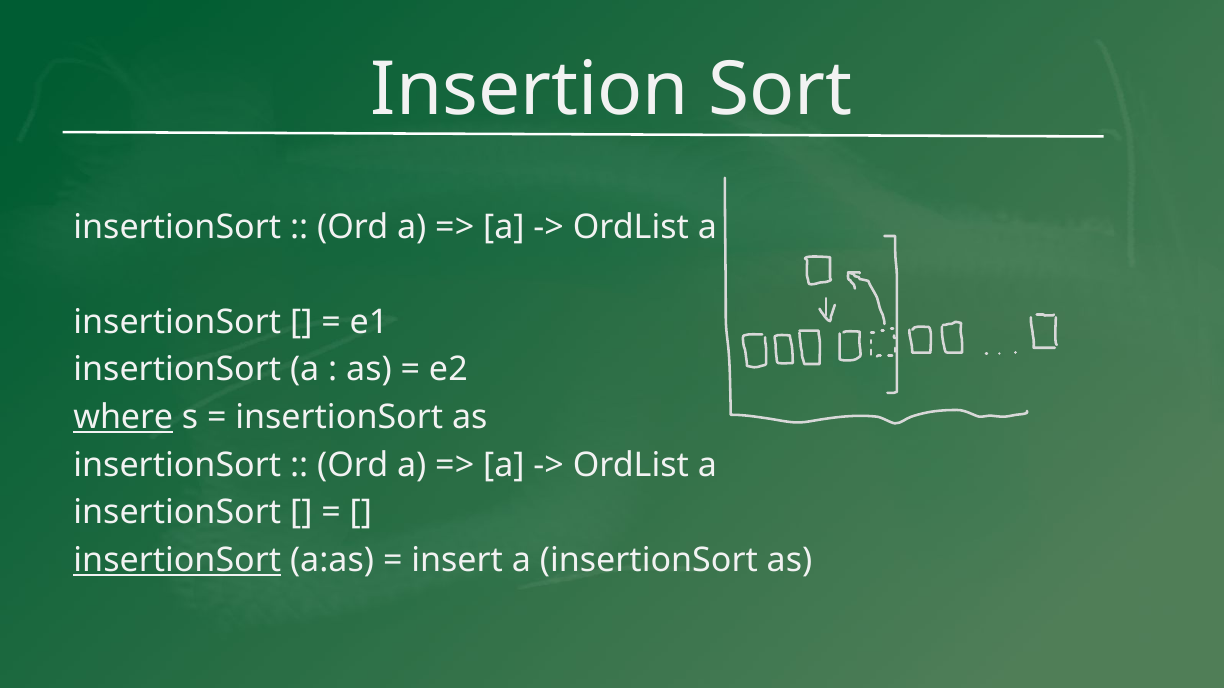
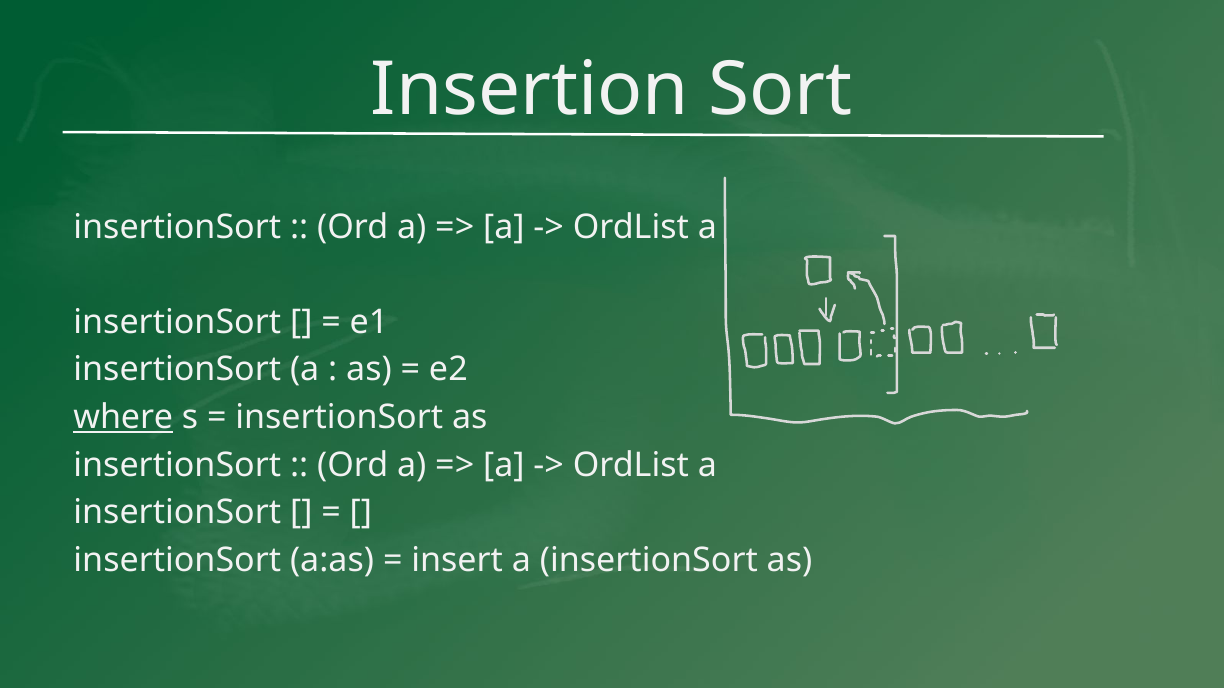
insertionSort underline: present -> none (177, 560)
